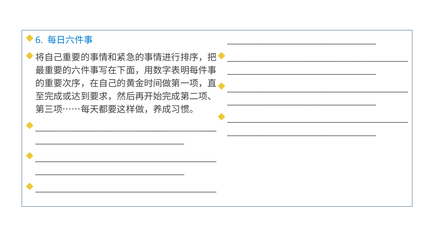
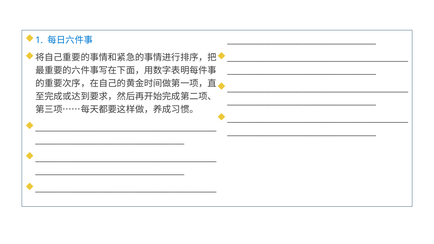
6: 6 -> 1 (39, 40)
